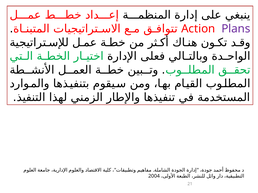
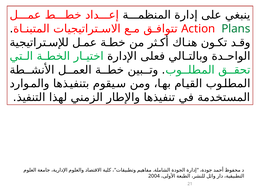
Plans colour: purple -> green (236, 29)
